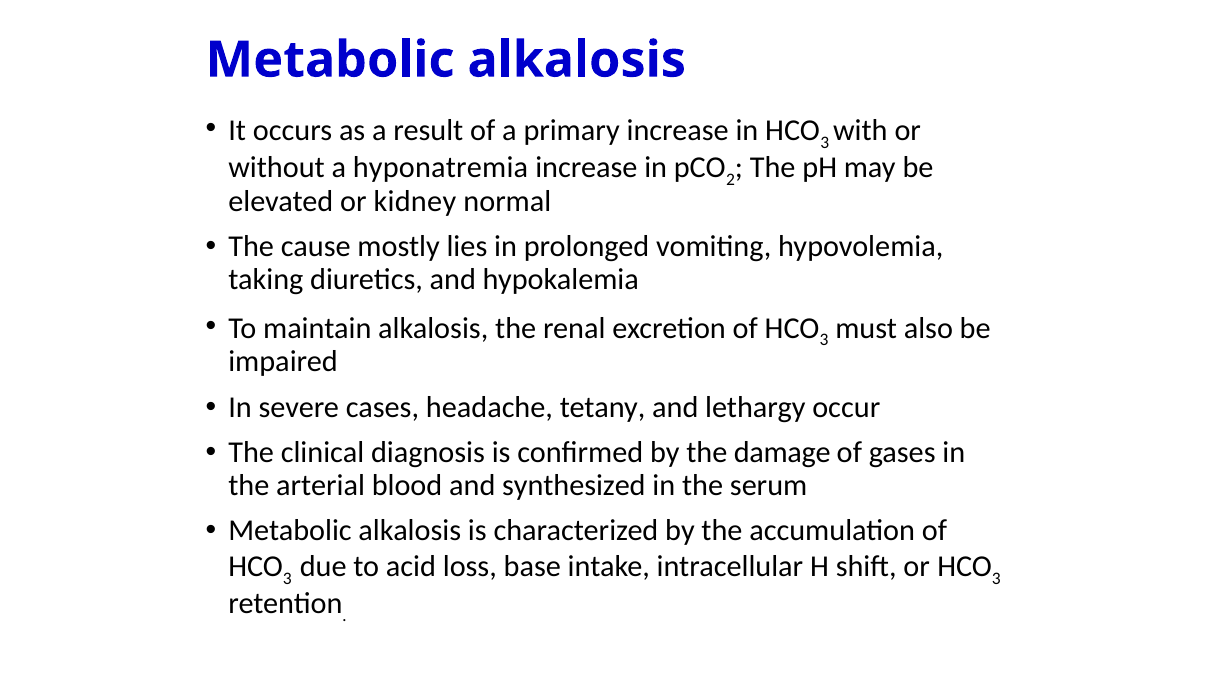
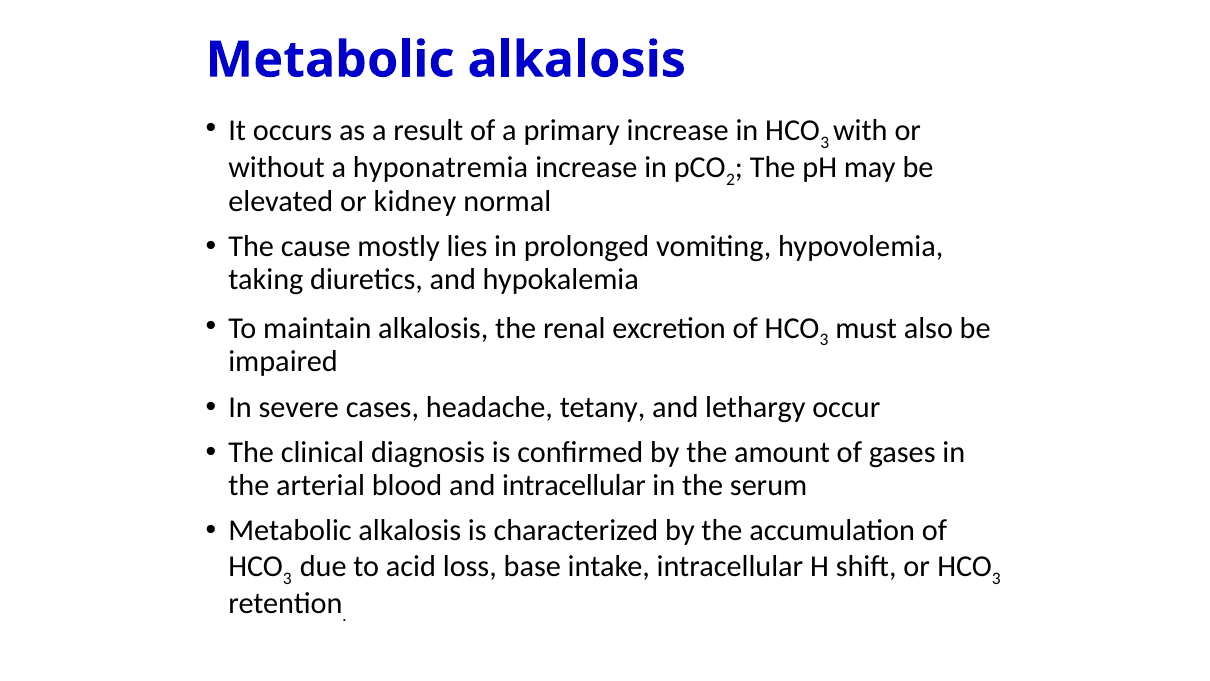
damage: damage -> amount (782, 452)
and synthesized: synthesized -> intracellular (574, 485)
